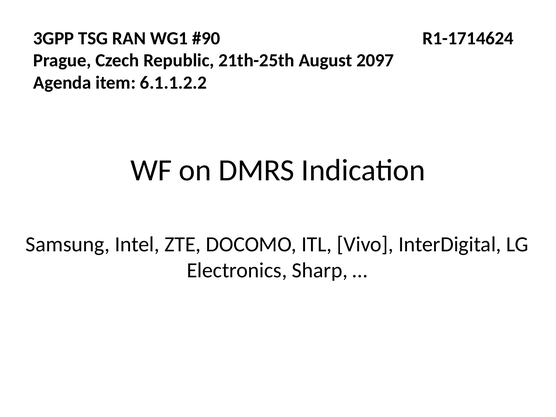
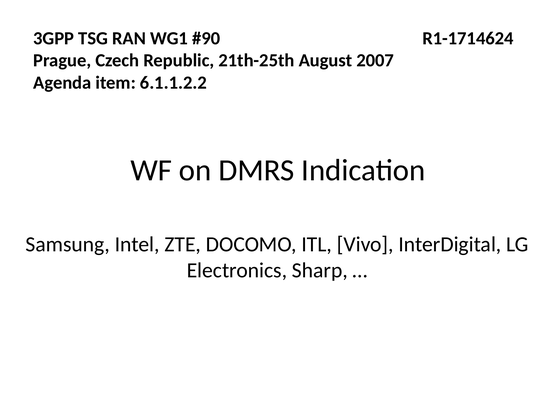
2097: 2097 -> 2007 (375, 61)
